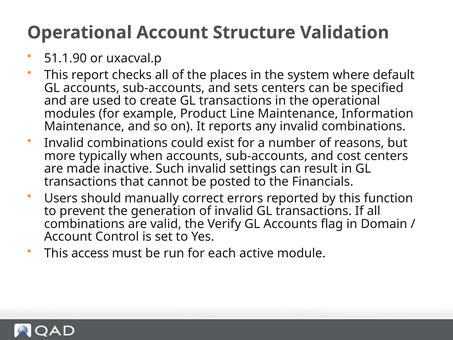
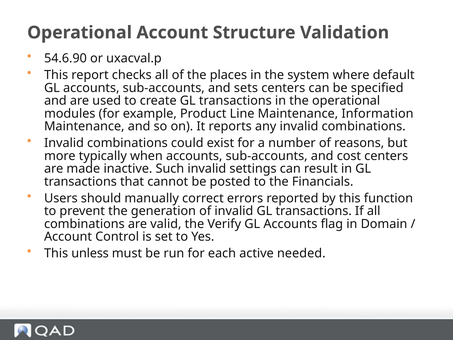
51.1.90: 51.1.90 -> 54.6.90 (65, 58)
access: access -> unless (90, 253)
module: module -> needed (301, 253)
